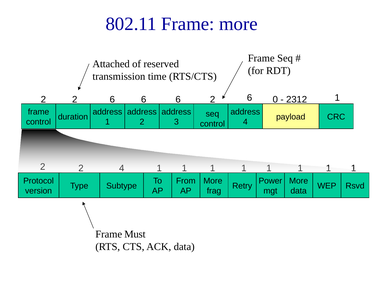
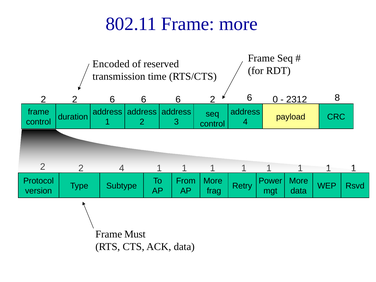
Attached: Attached -> Encoded (111, 64)
2312 1: 1 -> 8 (337, 98)
